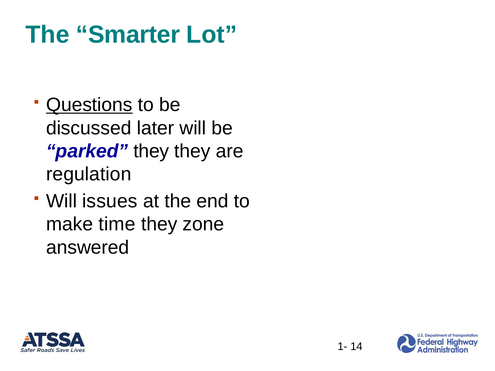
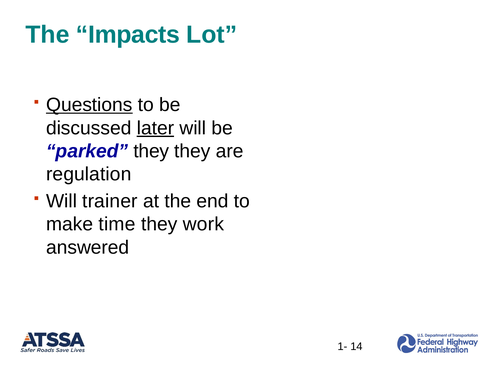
Smarter: Smarter -> Impacts (128, 35)
later underline: none -> present (155, 128)
issues: issues -> trainer (110, 201)
zone: zone -> work (203, 224)
